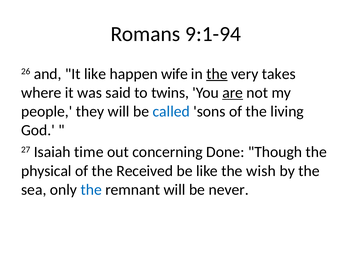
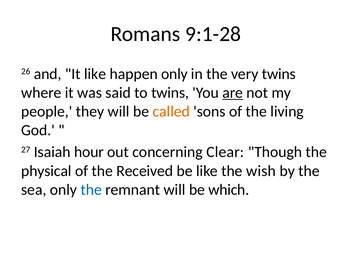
9:1-94: 9:1-94 -> 9:1-28 (213, 34)
happen wife: wife -> only (174, 74)
the underline: present -> none (217, 74)
very takes: takes -> twins (279, 74)
called colour: blue -> orange (171, 111)
time: time -> hour (89, 152)
Done: Done -> Clear (225, 152)
never: never -> which (229, 190)
